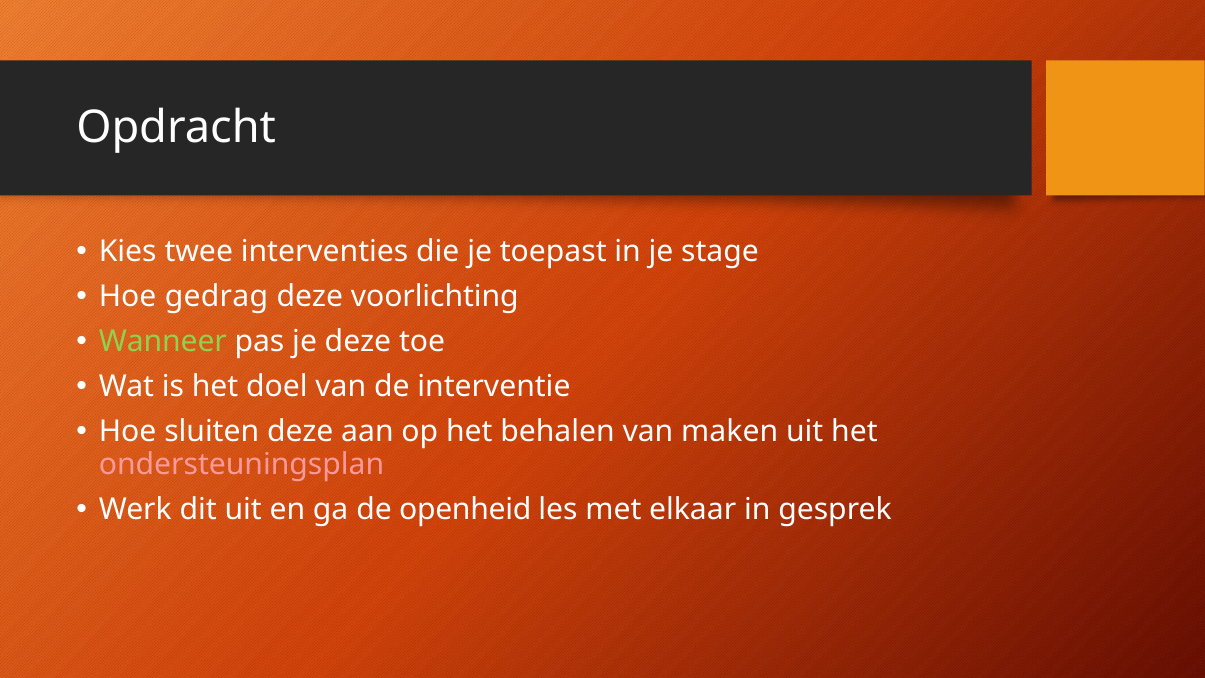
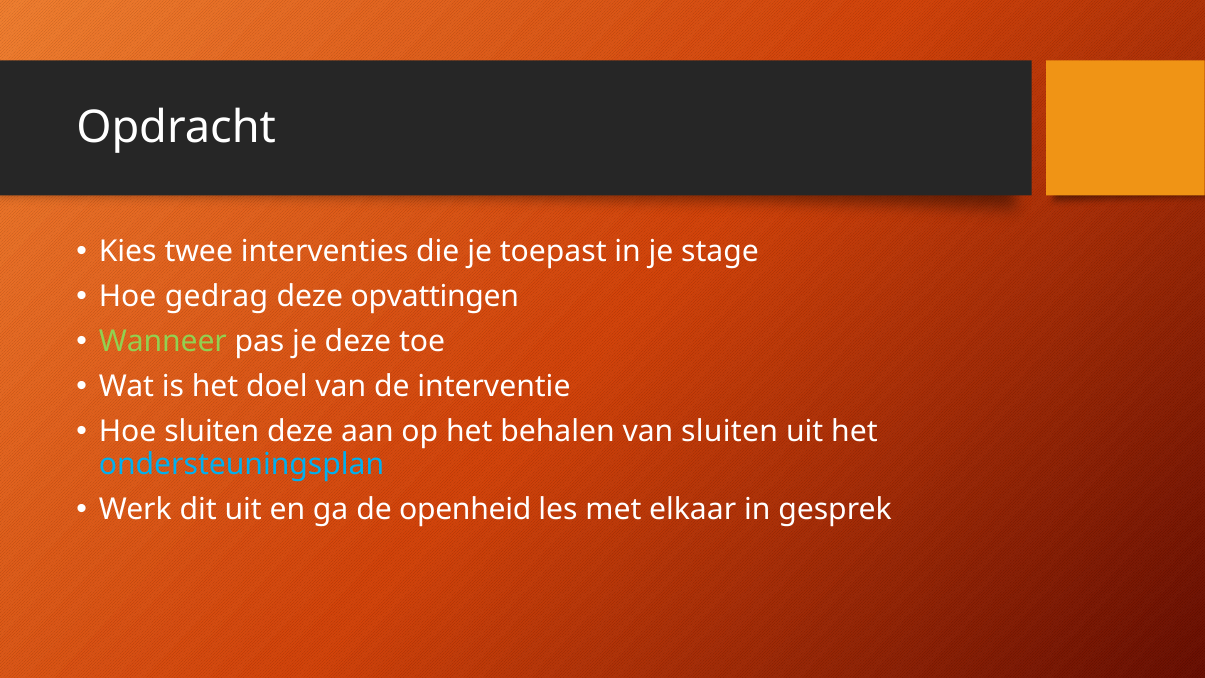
voorlichting: voorlichting -> opvattingen (435, 297)
van maken: maken -> sluiten (730, 432)
ondersteuningsplan colour: pink -> light blue (242, 464)
